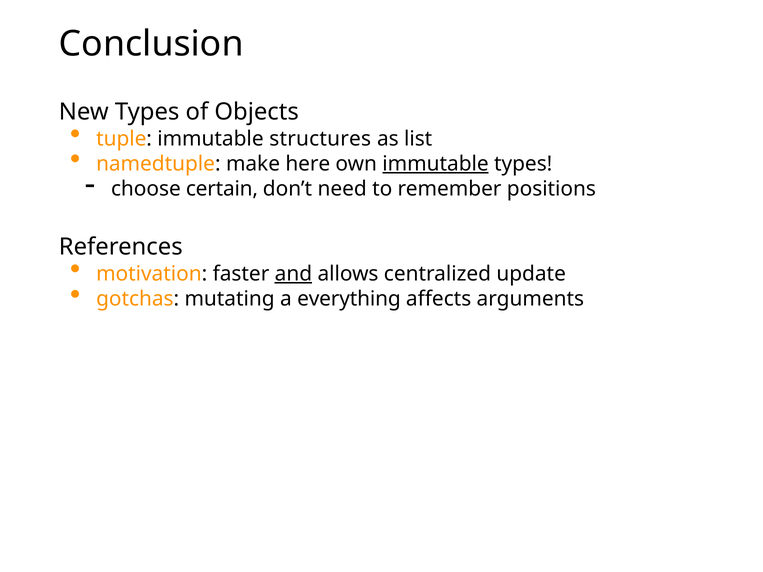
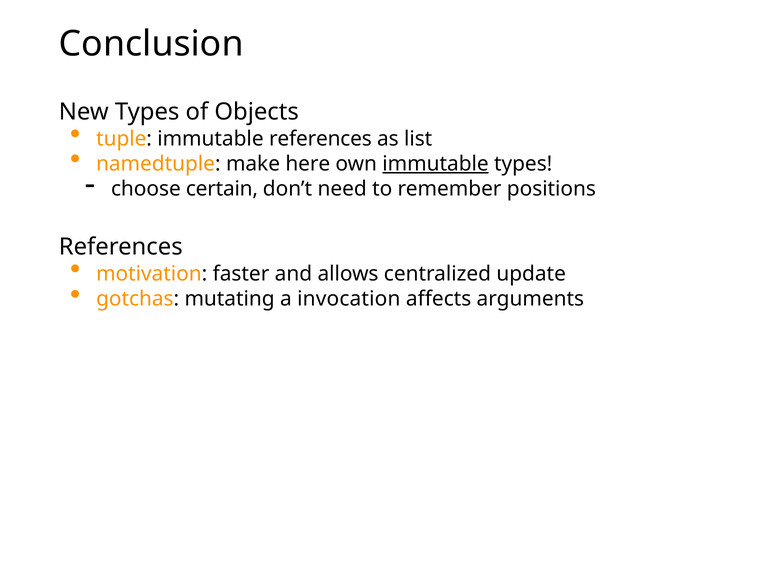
immutable structures: structures -> references (320, 139)
and underline: present -> none (293, 274)
everything: everything -> invocation (349, 299)
